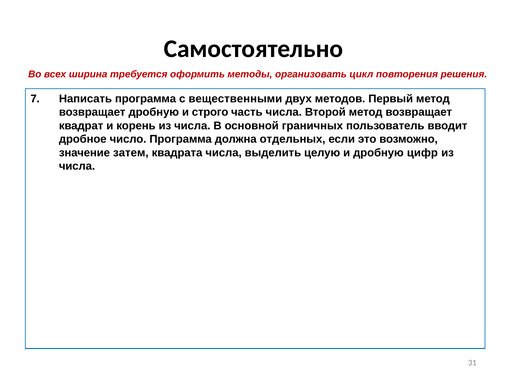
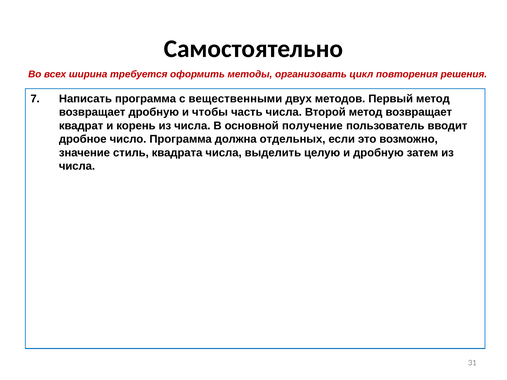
строго: строго -> чтобы (210, 112)
граничных: граничных -> получение (312, 126)
затем: затем -> стиль (131, 153)
цифр: цифр -> затем (423, 153)
